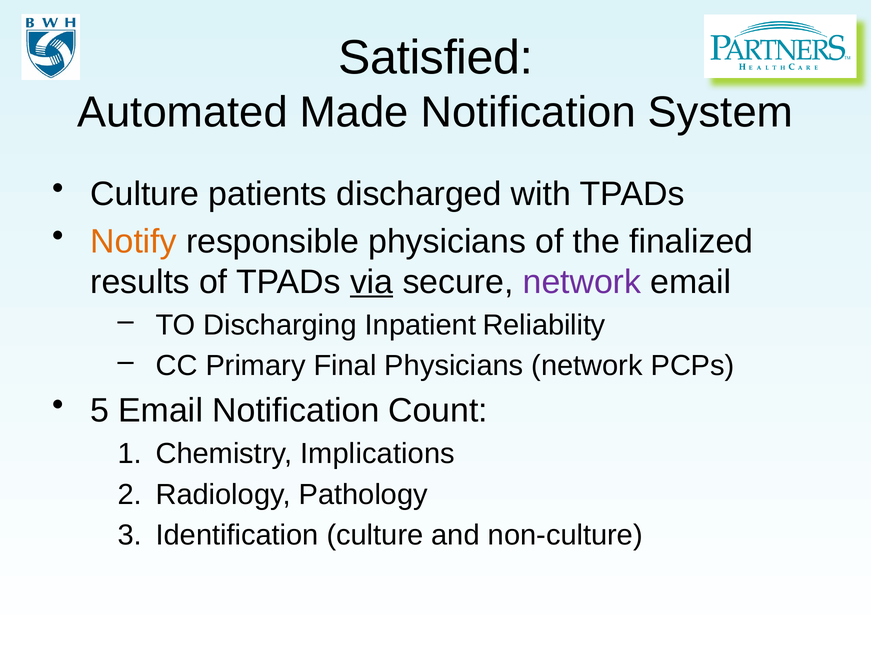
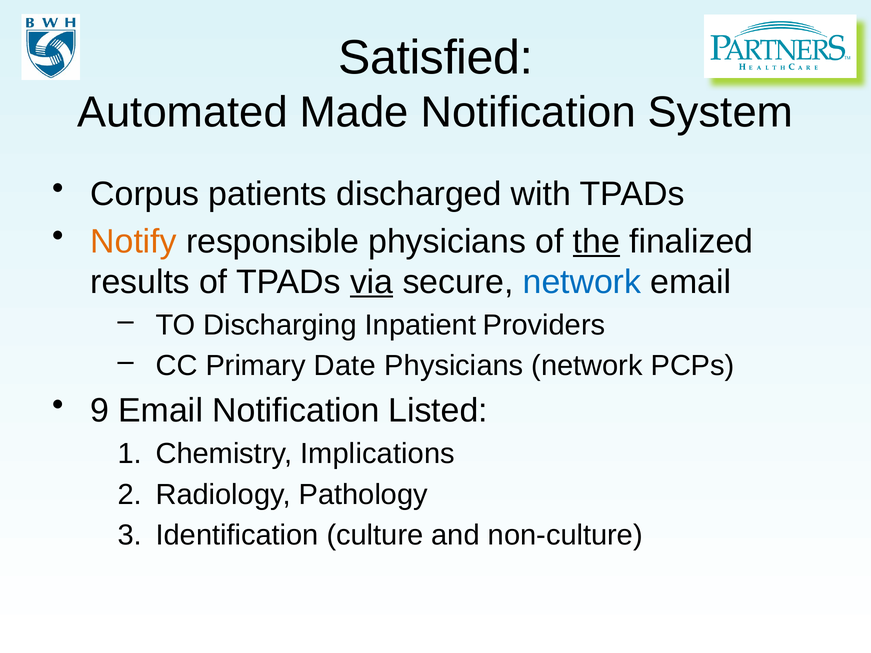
Culture: Culture -> Corpus (145, 194)
the underline: none -> present (596, 241)
network colour: purple -> blue (582, 282)
Reliability: Reliability -> Providers (544, 325)
Final: Final -> Date (345, 366)
5: 5 -> 9 (100, 411)
Count: Count -> Listed (438, 411)
